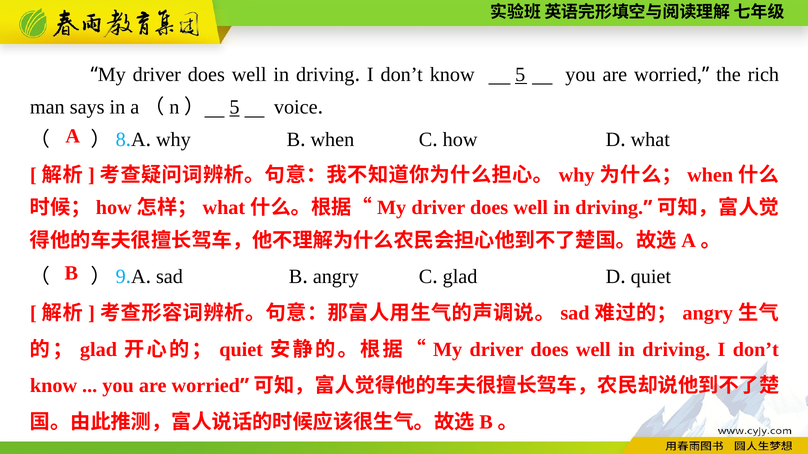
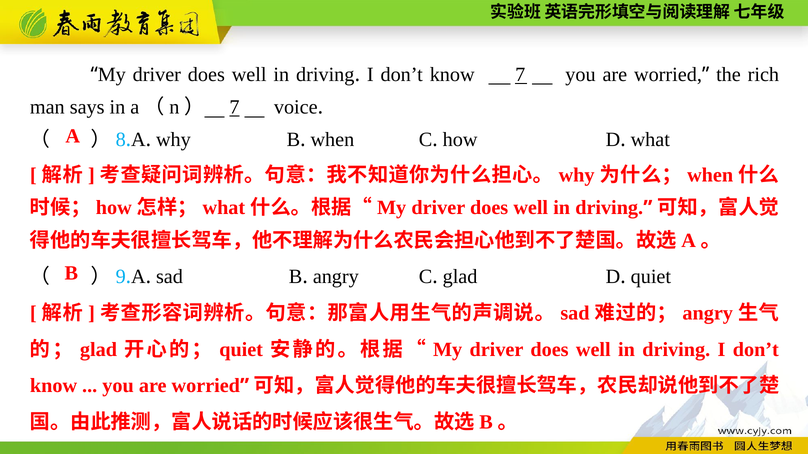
know 5: 5 -> 7 (520, 75)
a（n） 5: 5 -> 7 (235, 107)
